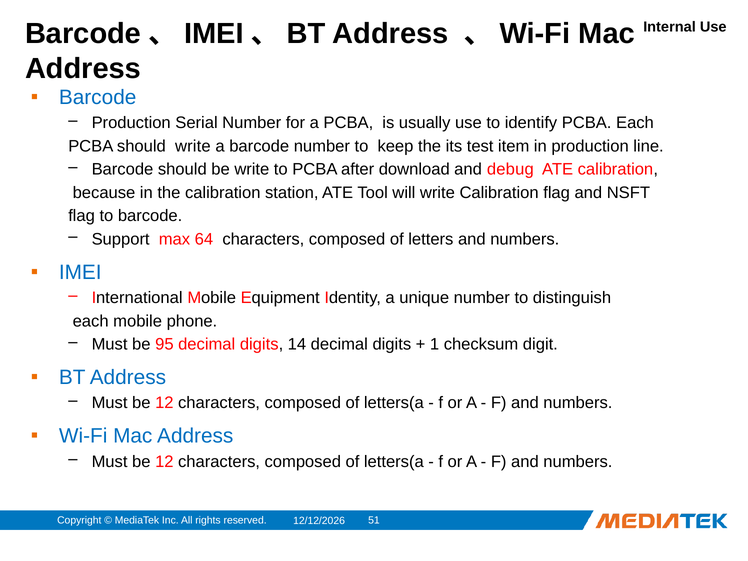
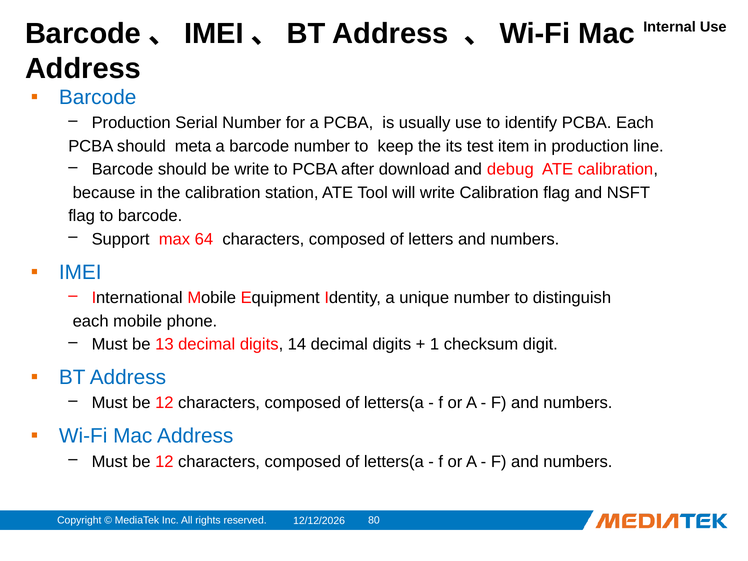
should write: write -> meta (193, 146)
95: 95 -> 13 (164, 344)
51: 51 -> 80 (374, 521)
